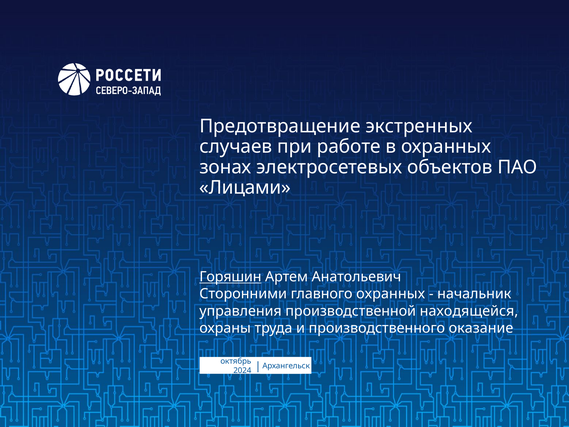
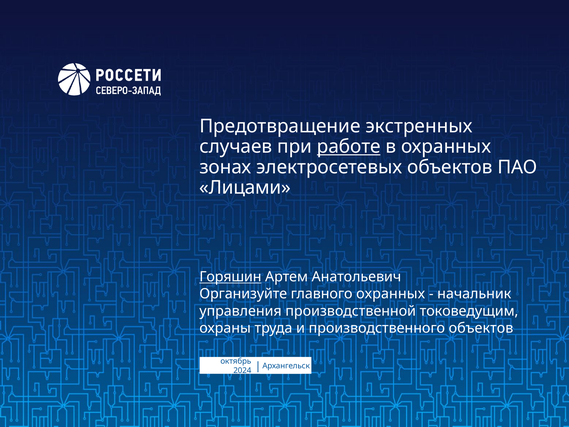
работе underline: none -> present (349, 147)
Сторонними: Сторонними -> Организуйте (243, 294)
находящейся: находящейся -> токоведущим (469, 311)
производственного оказание: оказание -> объектов (481, 328)
